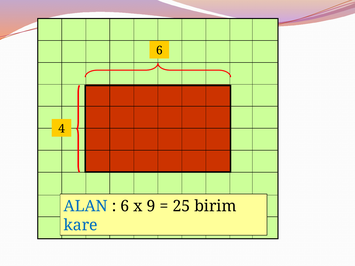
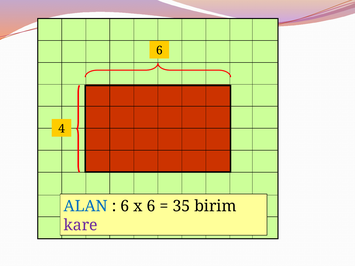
x 9: 9 -> 6 (151, 206)
25: 25 -> 35 (181, 206)
kare colour: blue -> purple (81, 225)
